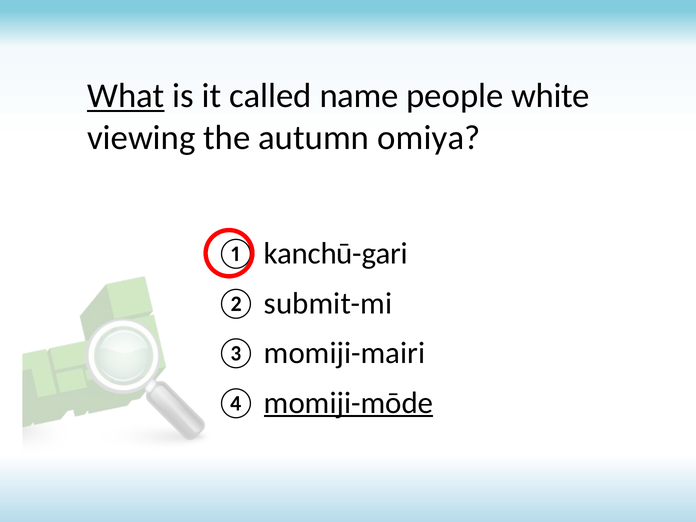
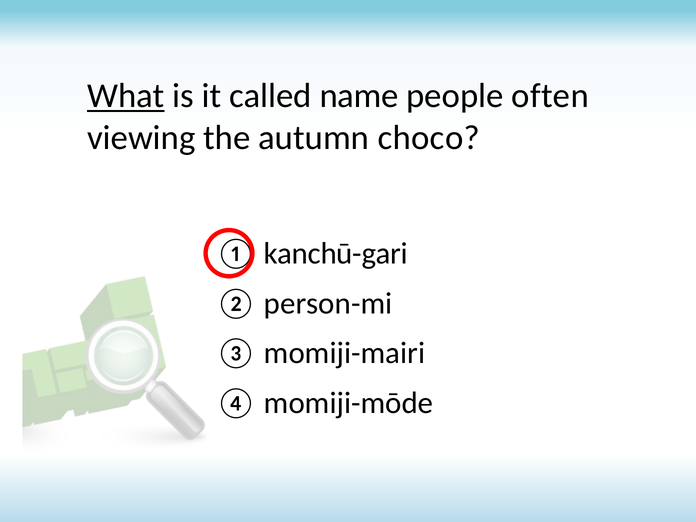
white: white -> often (550, 96)
omiya: omiya -> choco (429, 138)
submit-mi: submit-mi -> person-mi (328, 303)
momiji-mōde underline: present -> none (349, 403)
